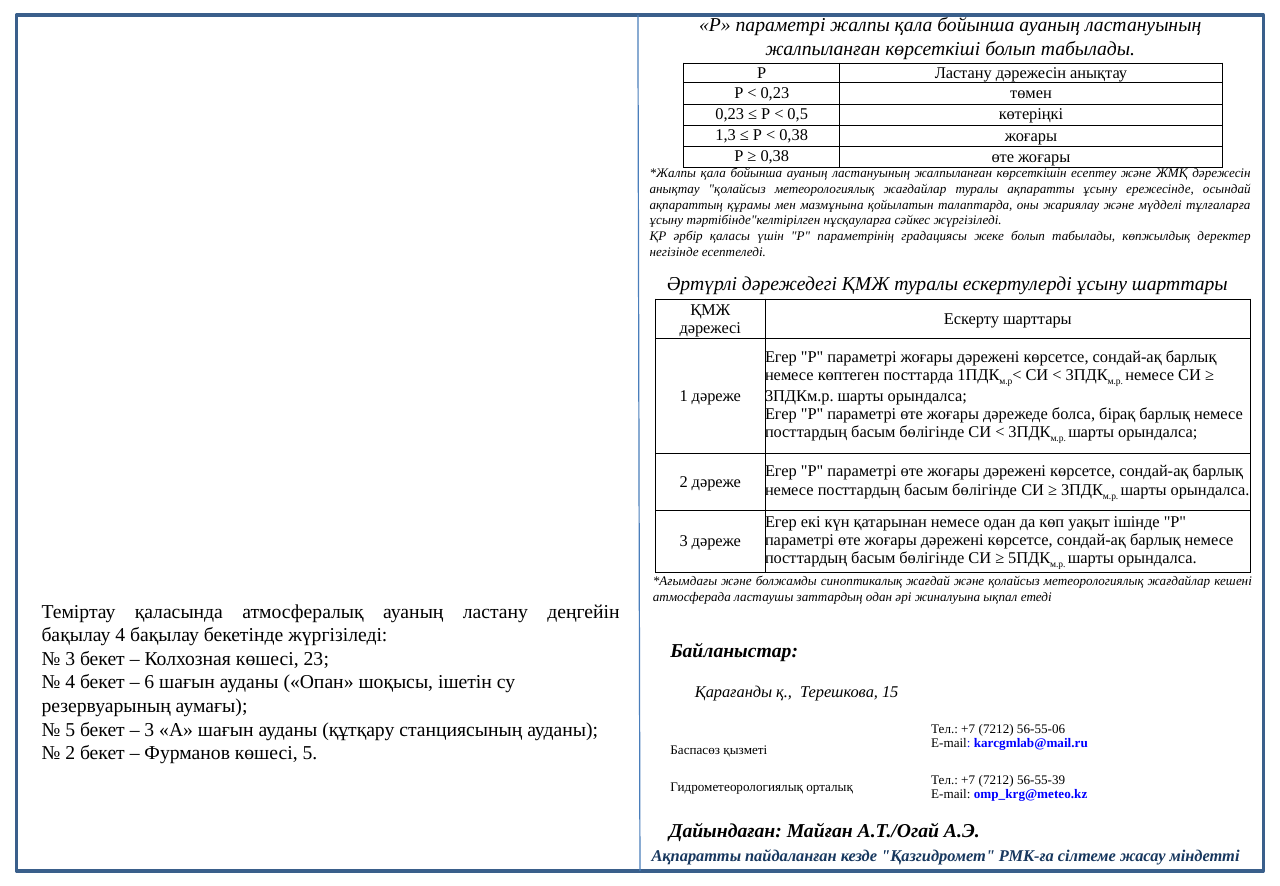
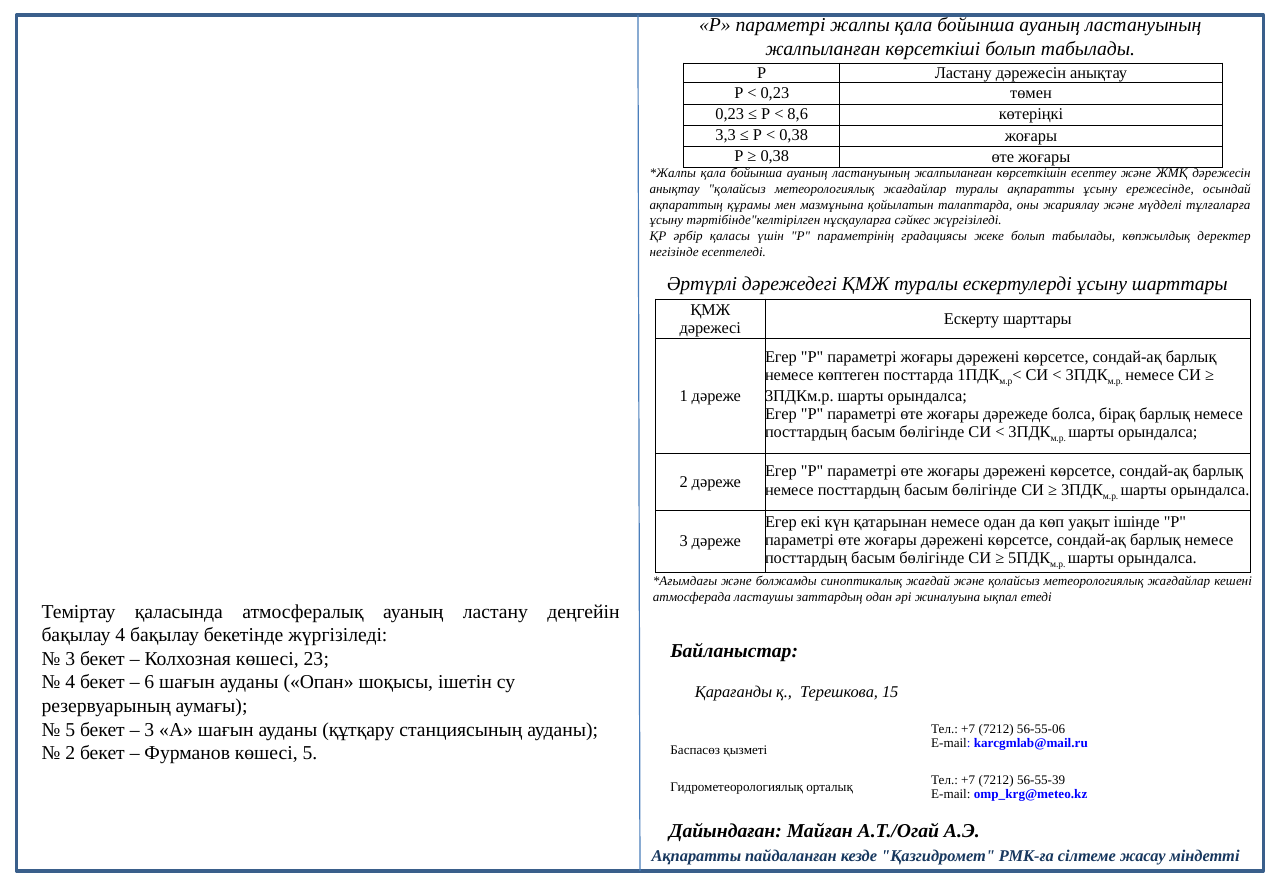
0,5: 0,5 -> 8,6 (798, 114)
1,3: 1,3 -> 3,3 (726, 135)
